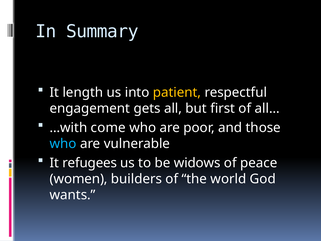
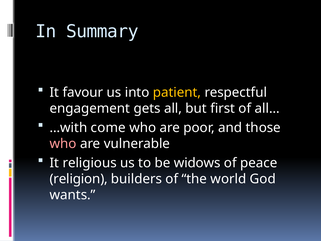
length: length -> favour (83, 92)
who colour: light blue -> pink (63, 144)
refugees: refugees -> religious (90, 163)
women: women -> religion (79, 179)
